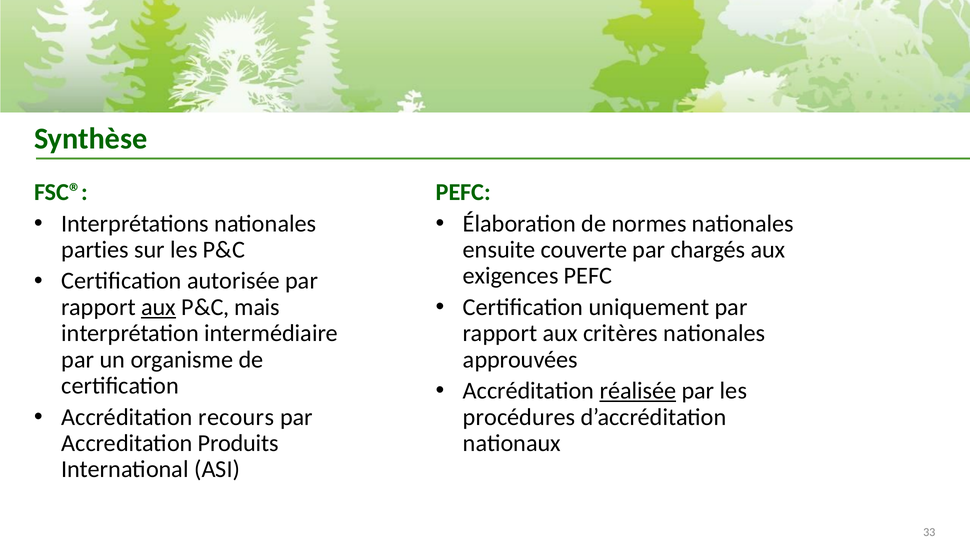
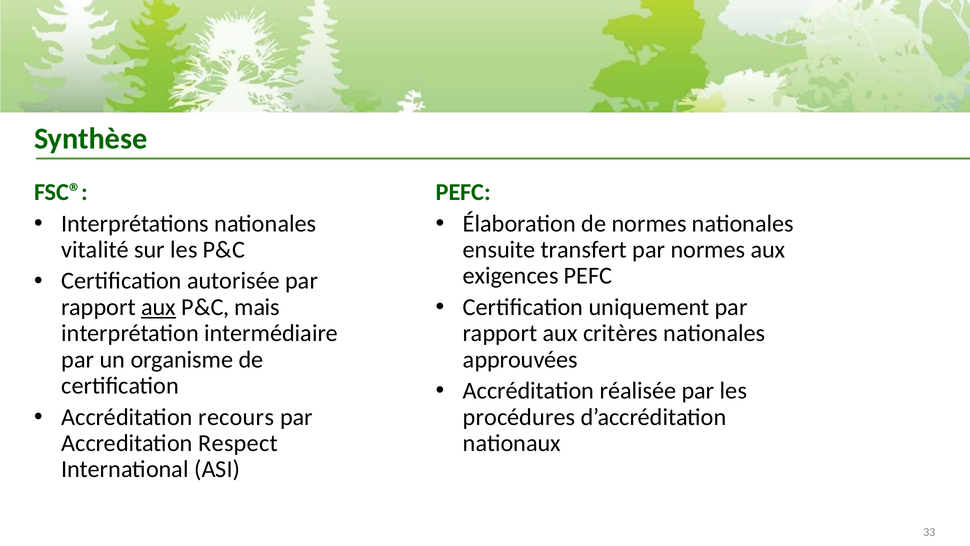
parties: parties -> vitalité (95, 250)
couverte: couverte -> transfert (584, 250)
par chargés: chargés -> normes (708, 250)
réalisée underline: present -> none (638, 391)
Produits: Produits -> Respect (238, 443)
